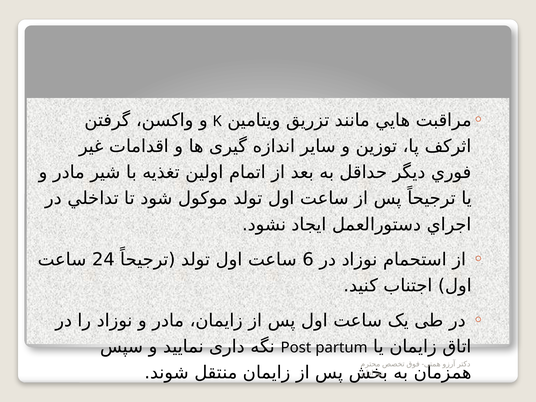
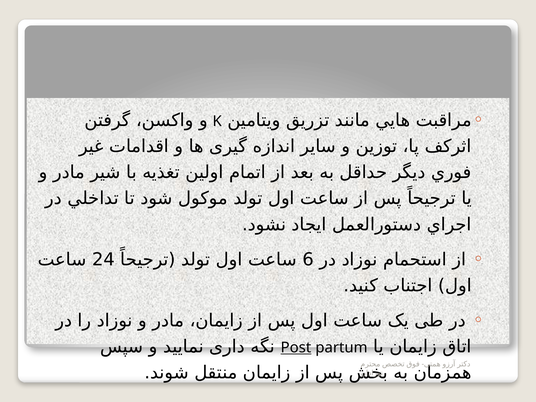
Post underline: none -> present (296, 348)
